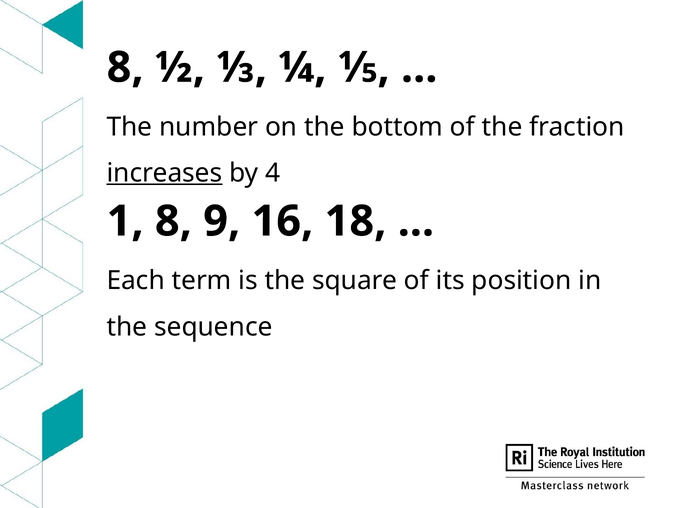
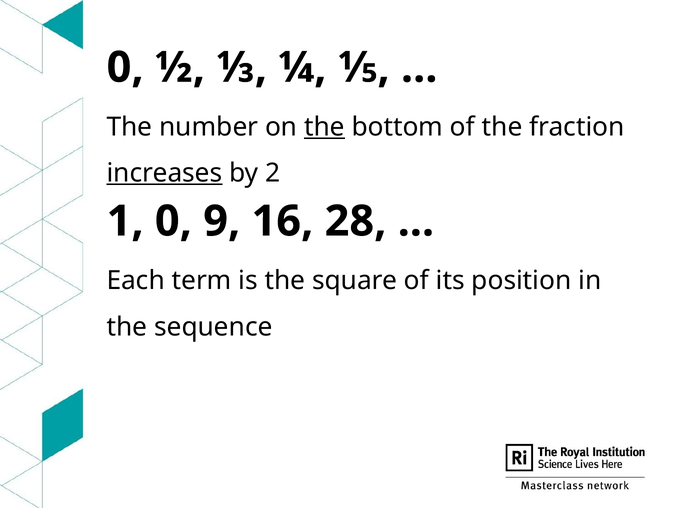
8: 8 -> 0 (125, 68)
the underline: none -> present (324, 127)
4: 4 -> 2 (273, 173)
1 8: 8 -> 0 (173, 221)
18: 18 -> 28 (356, 221)
